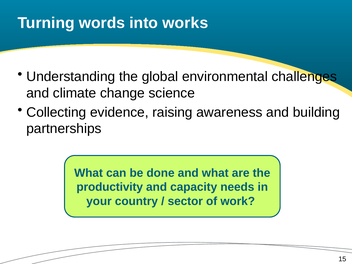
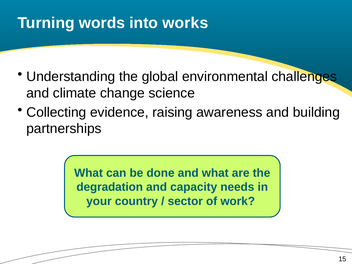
productivity: productivity -> degradation (110, 187)
